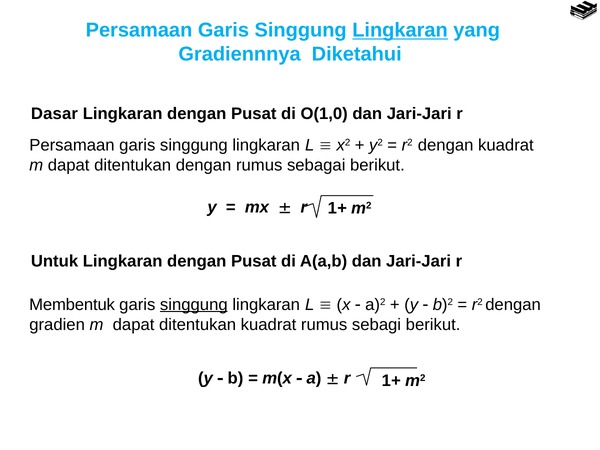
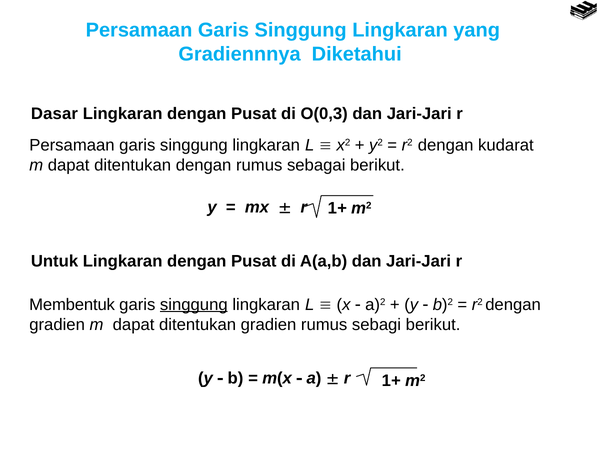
Lingkaran underline: present -> none (400, 30)
O(1,0: O(1,0 -> O(0,3 (324, 114)
dengan kuadrat: kuadrat -> kudarat (506, 145)
ditentukan kuadrat: kuadrat -> gradien (269, 325)
